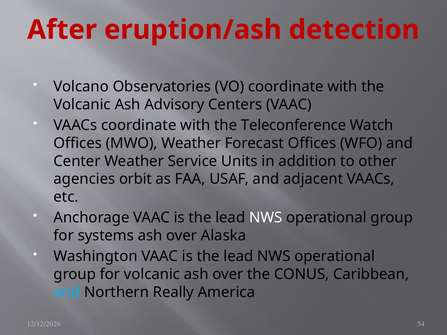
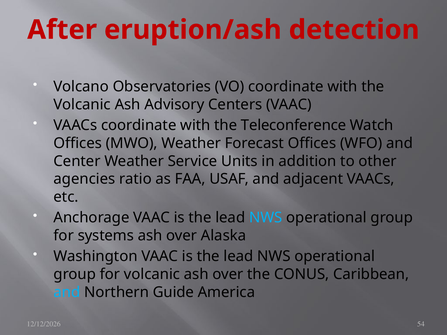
orbit: orbit -> ratio (135, 179)
NWS colour: white -> light blue (266, 218)
Really: Really -> Guide (173, 292)
